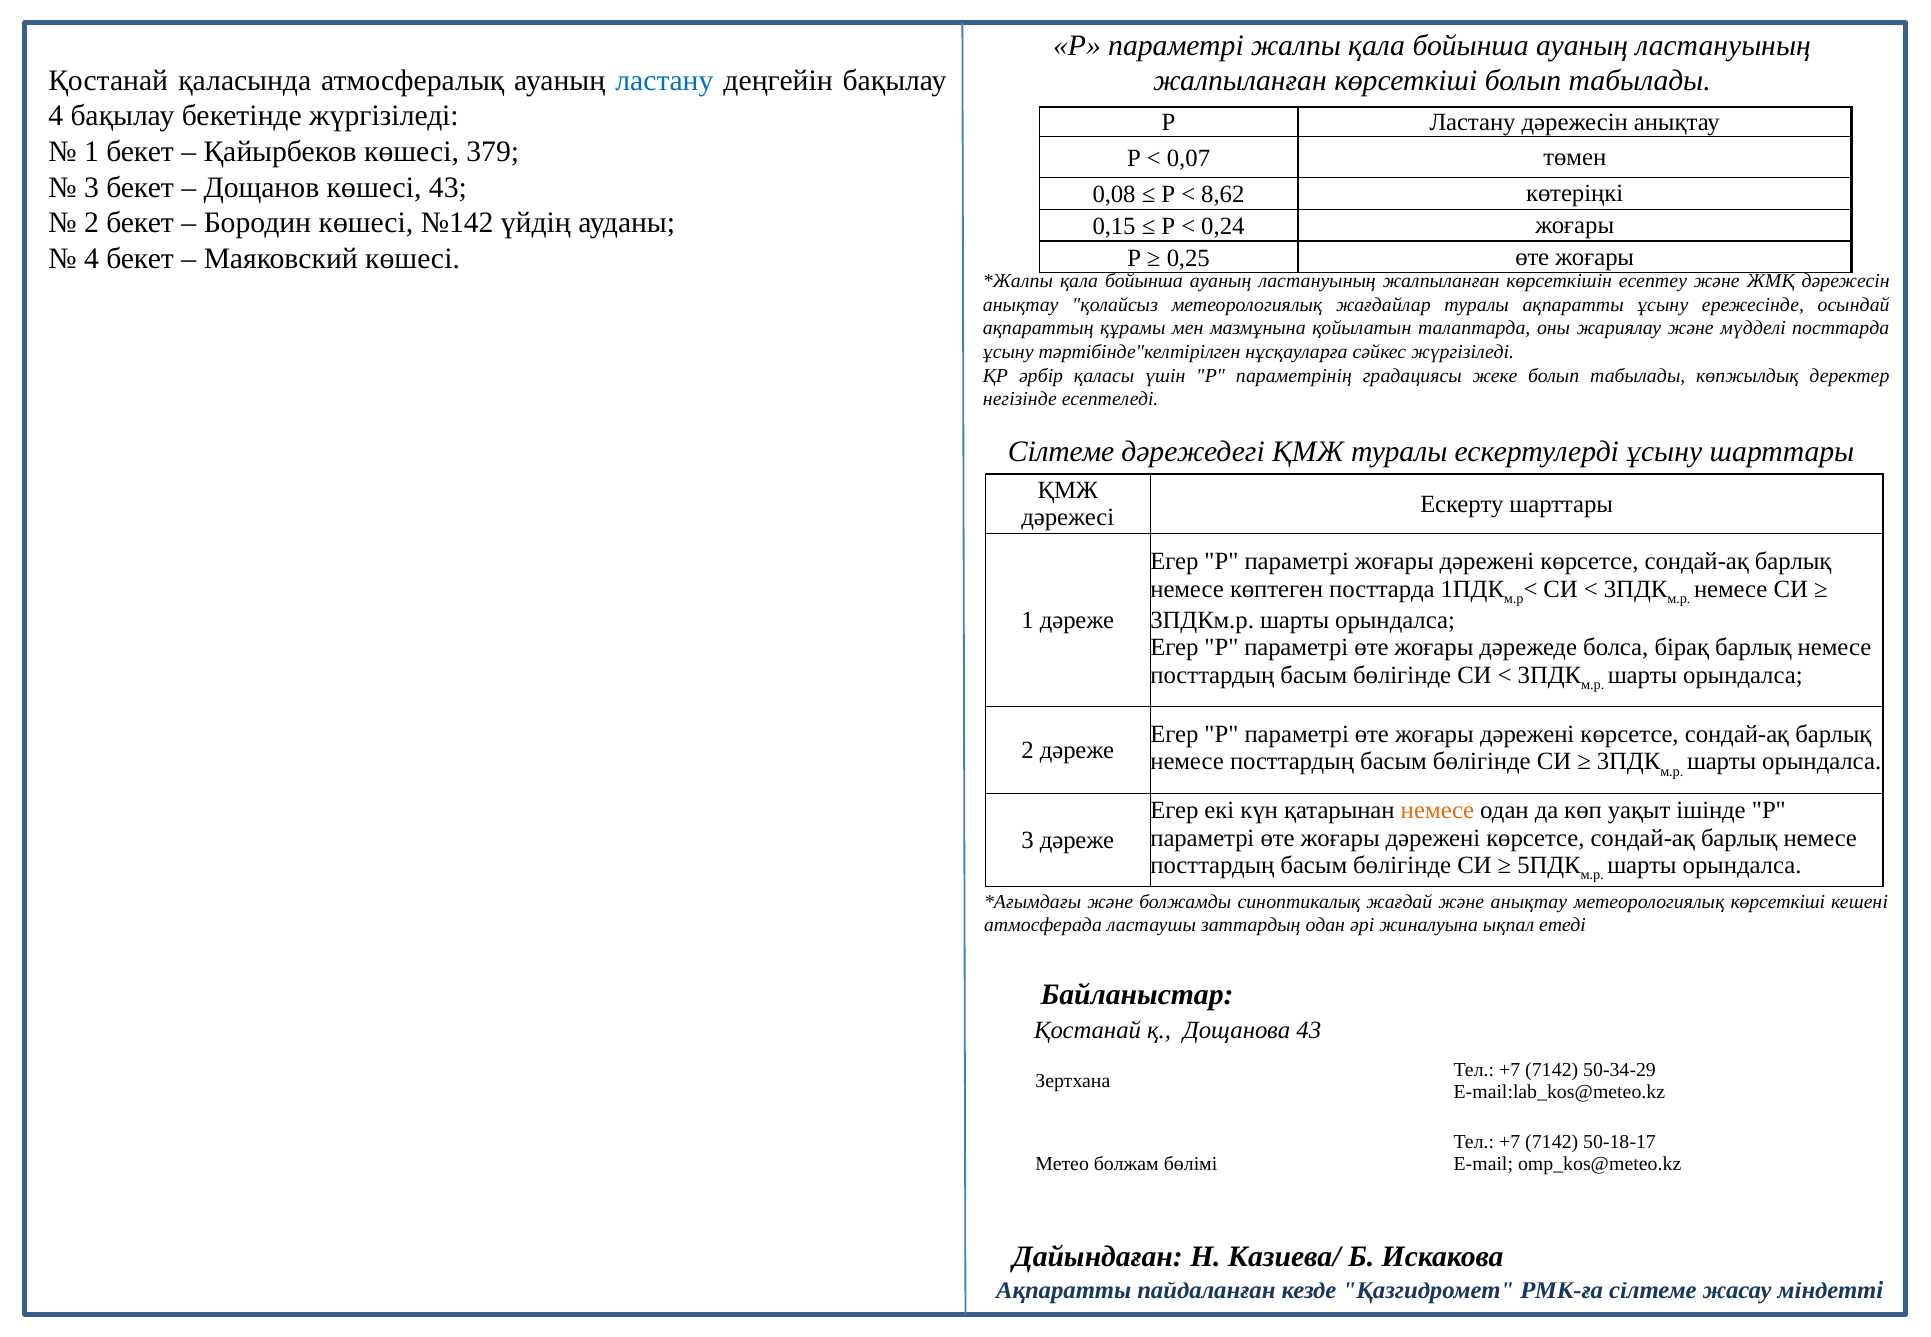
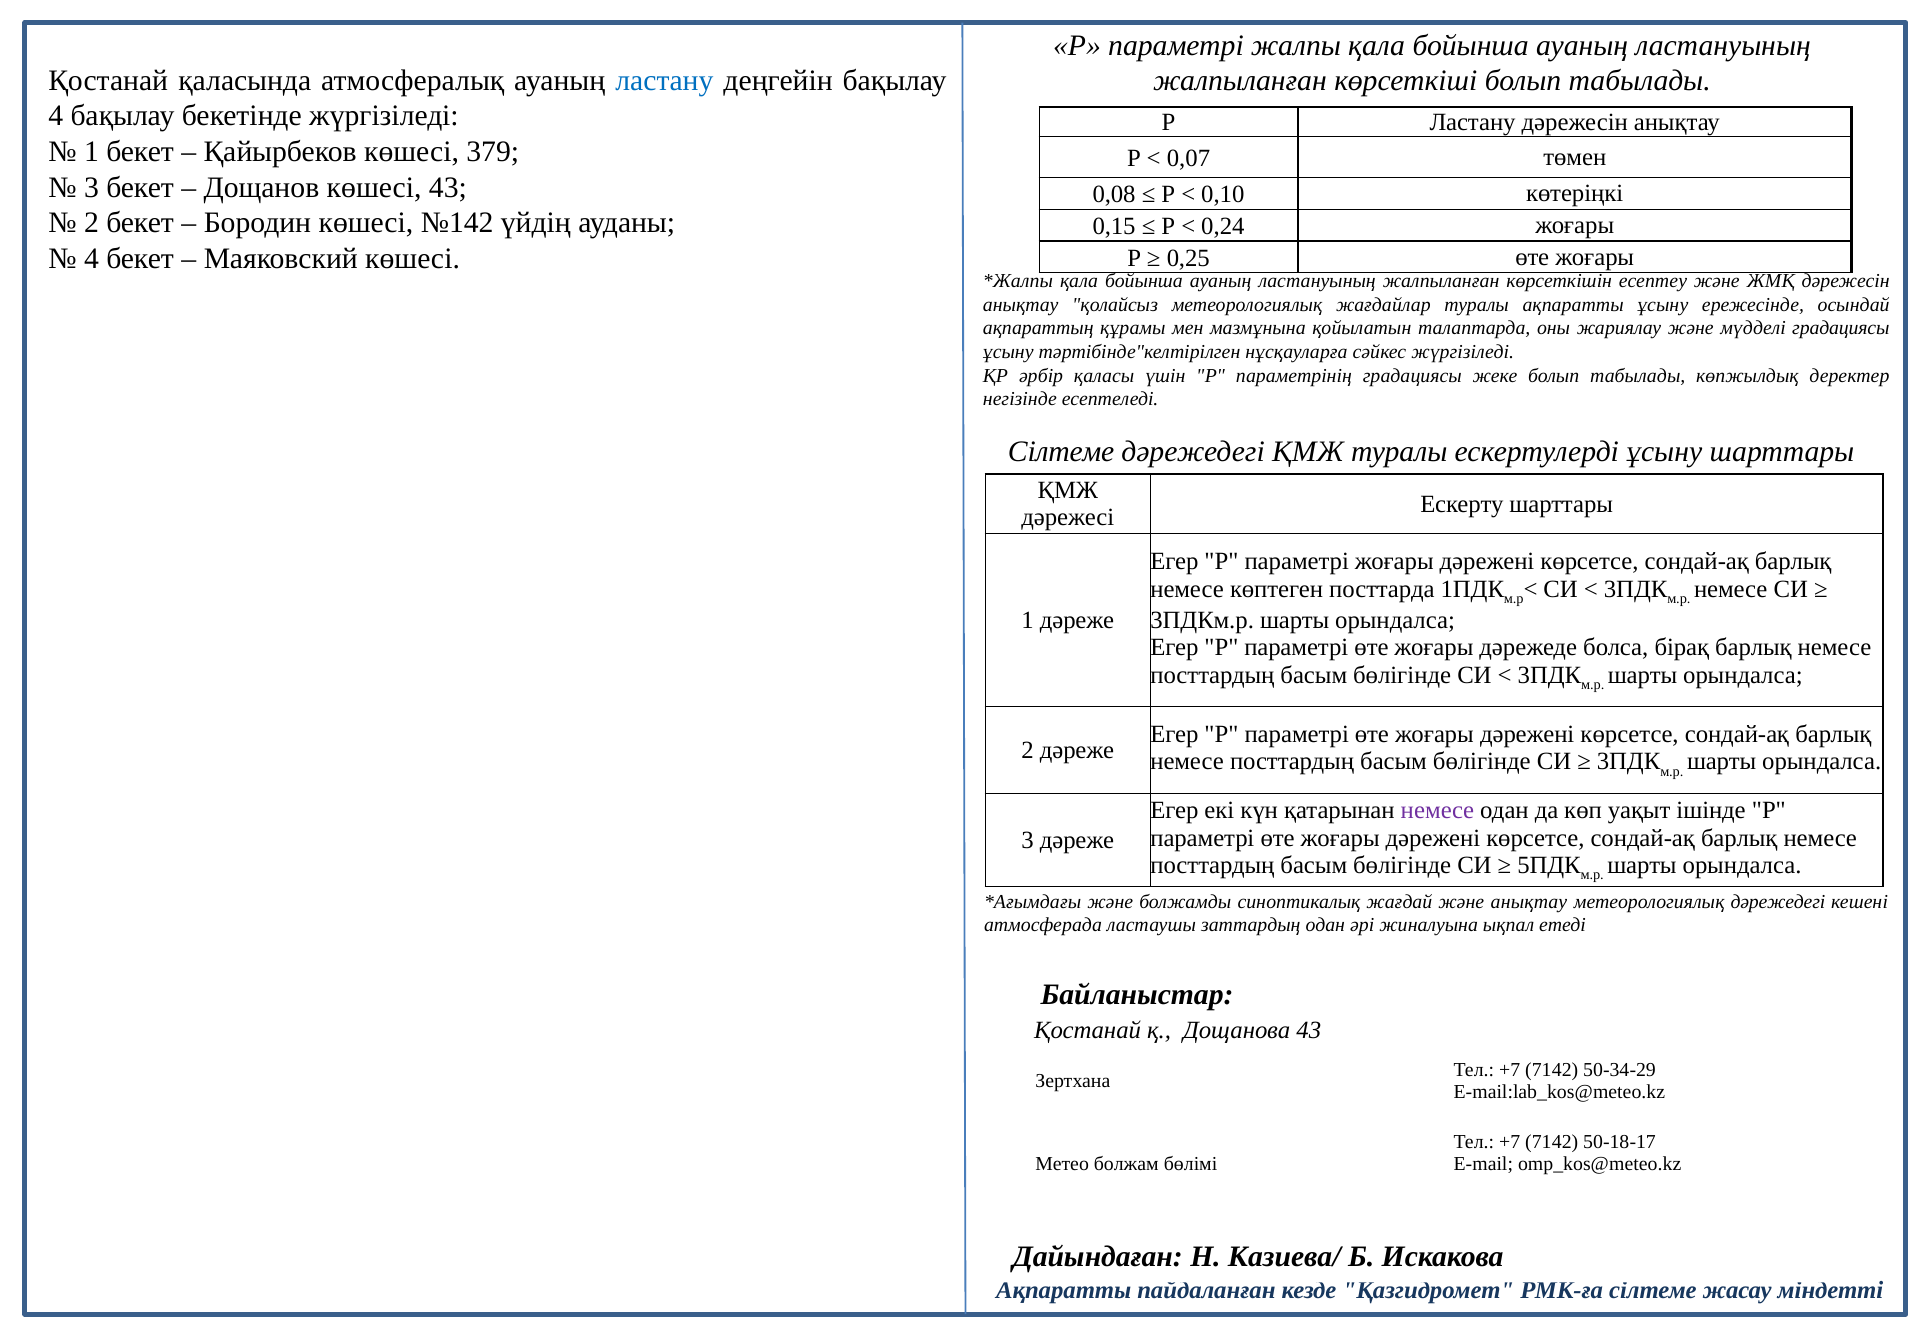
8,62: 8,62 -> 0,10 (1223, 194)
мүдделі посттарда: посттарда -> градациясы (1841, 328)
немесе colour: orange -> purple (1437, 811)
метеорологиялық көрсеткіші: көрсеткіші -> дәрежедегі (1778, 901)
